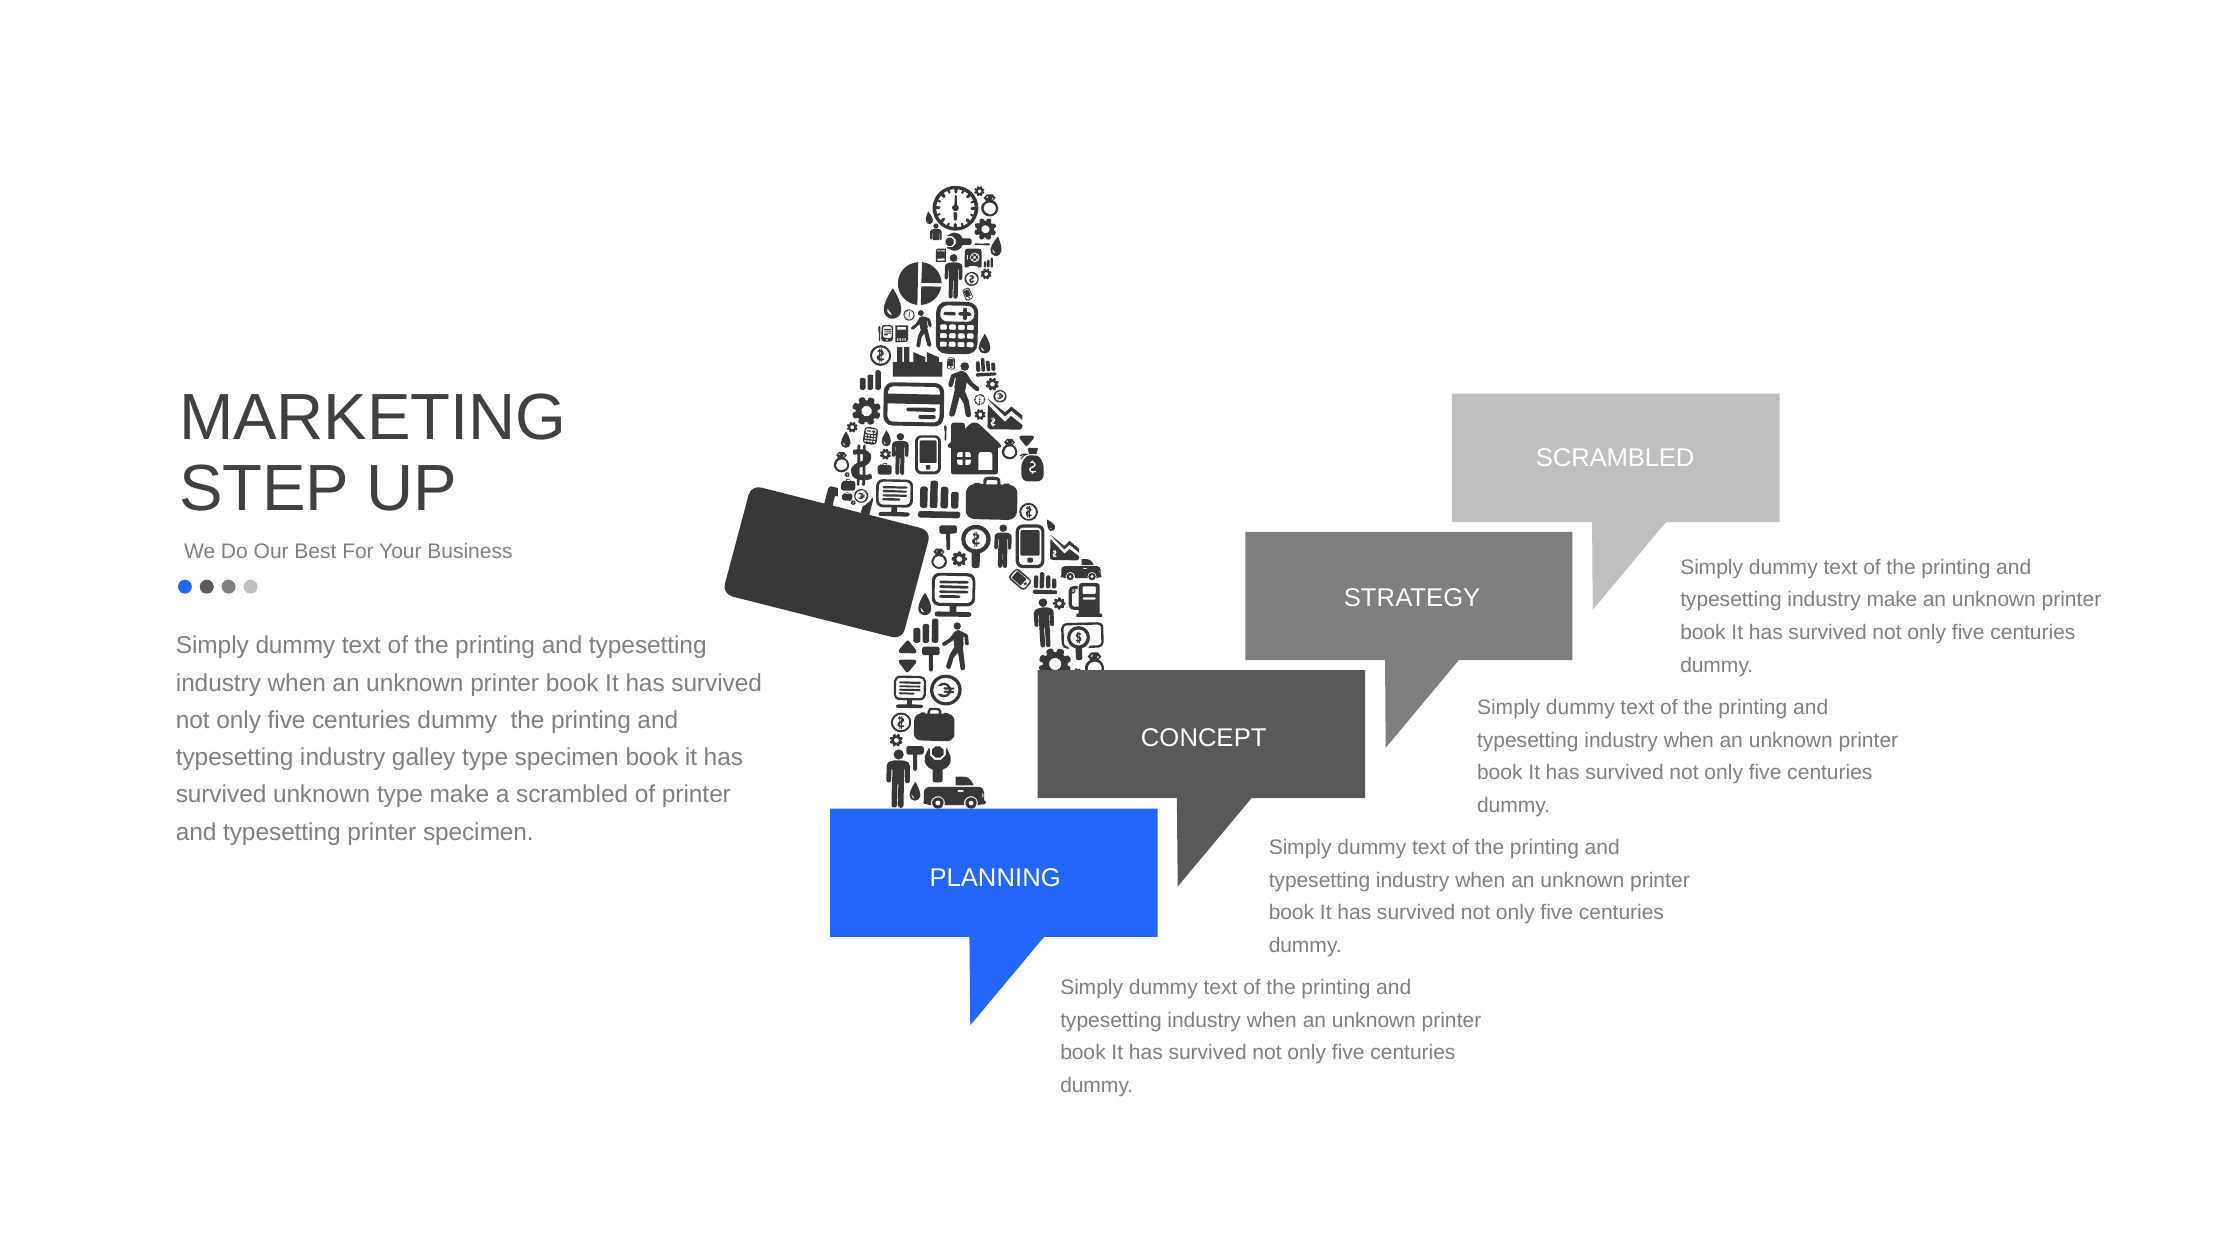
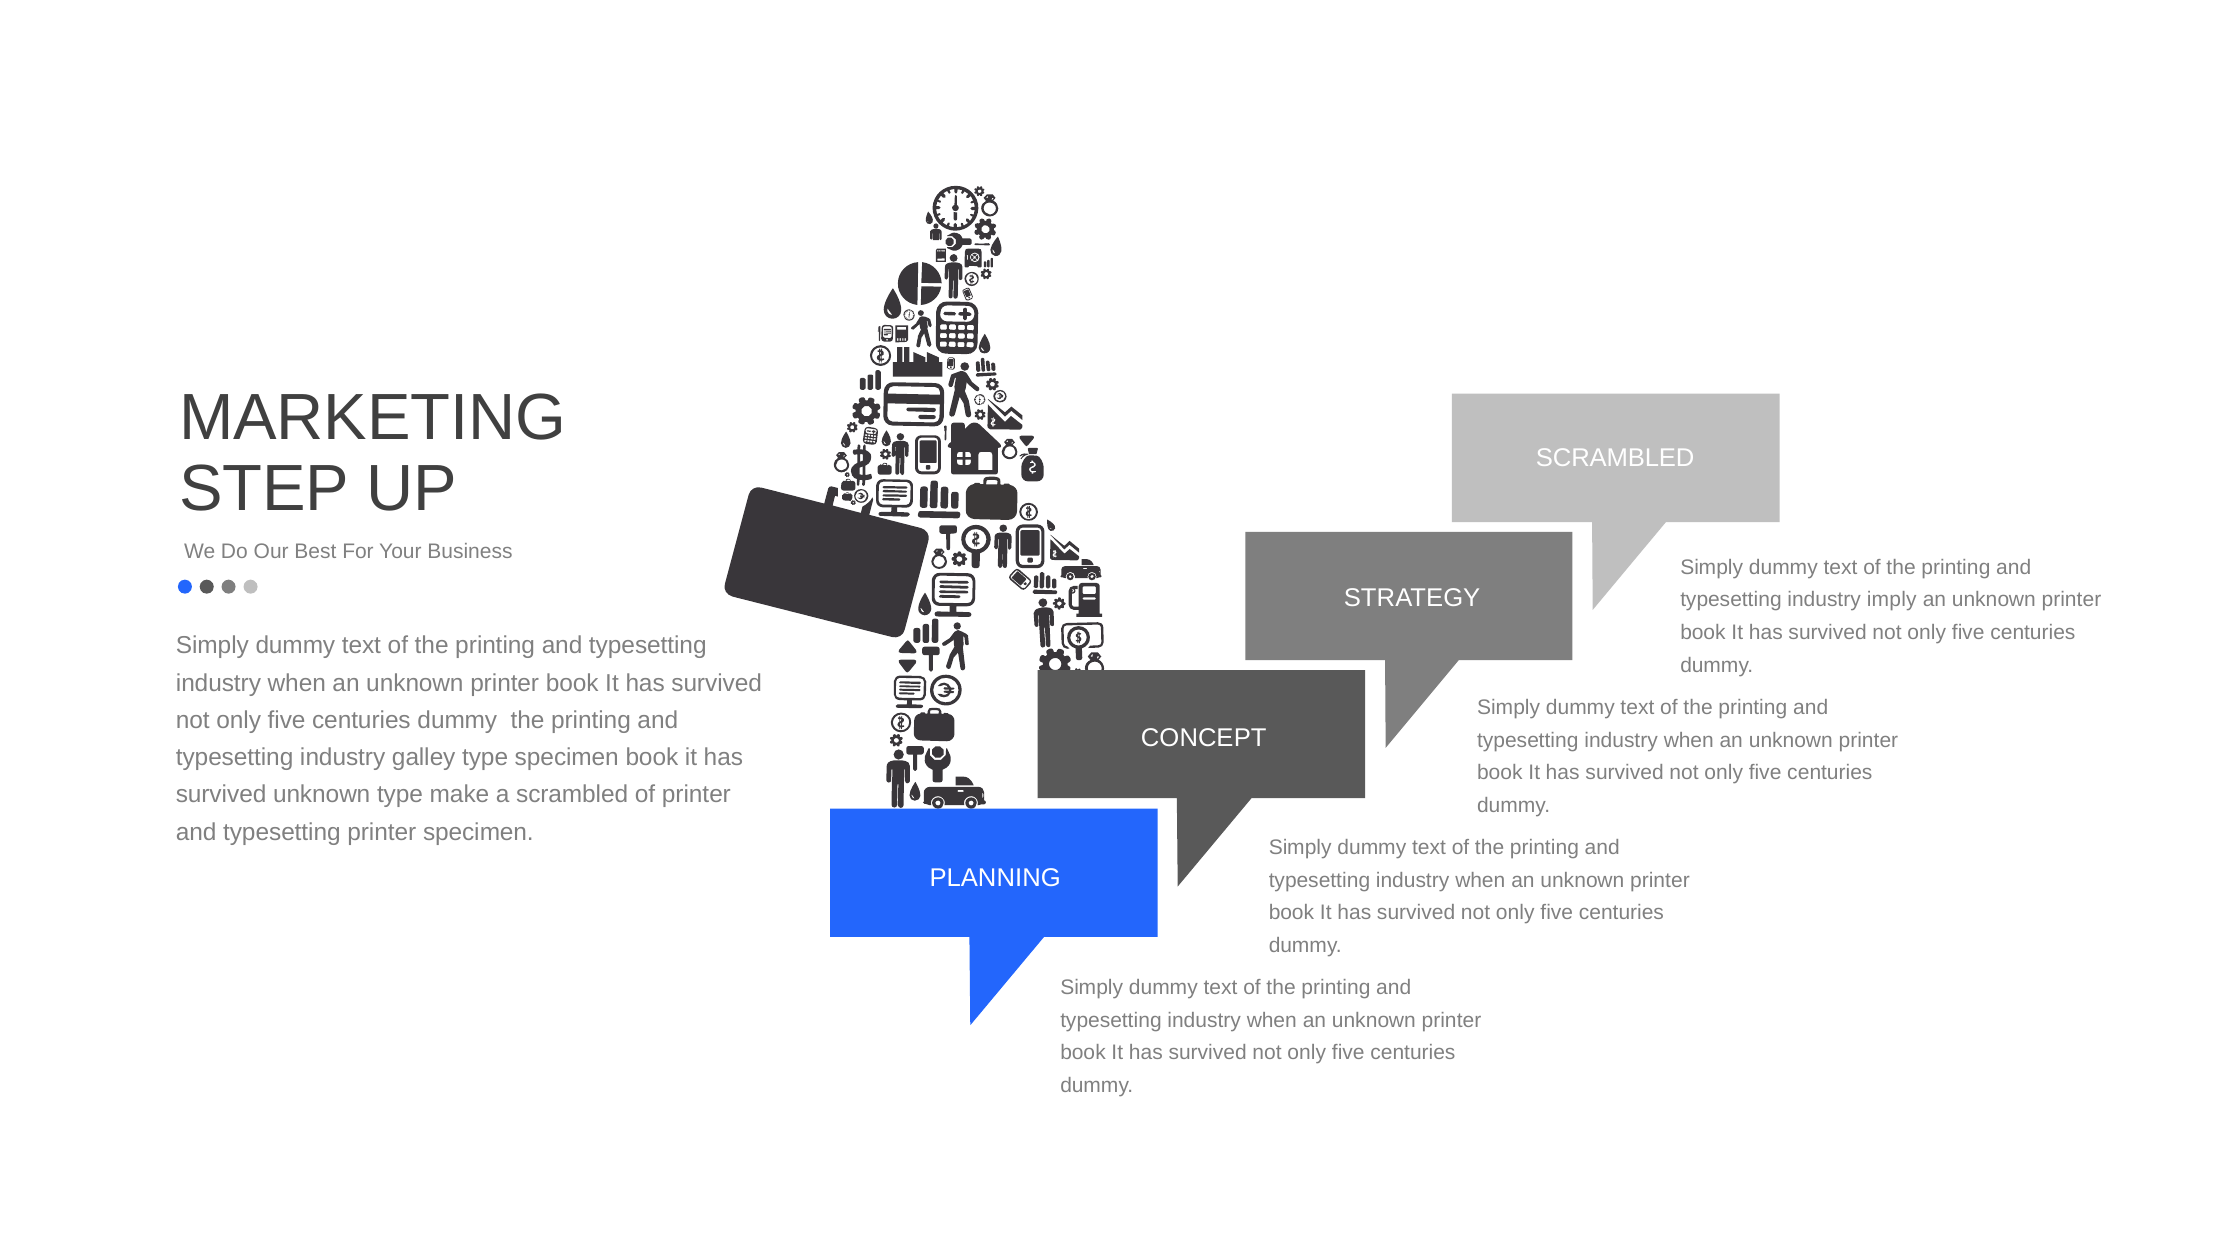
industry make: make -> imply (1892, 600)
